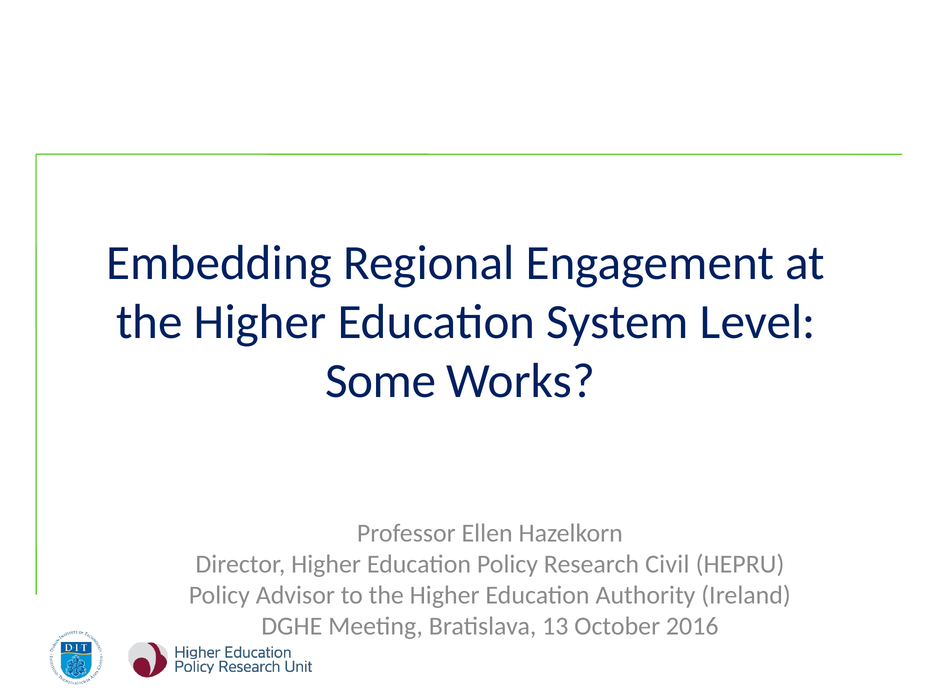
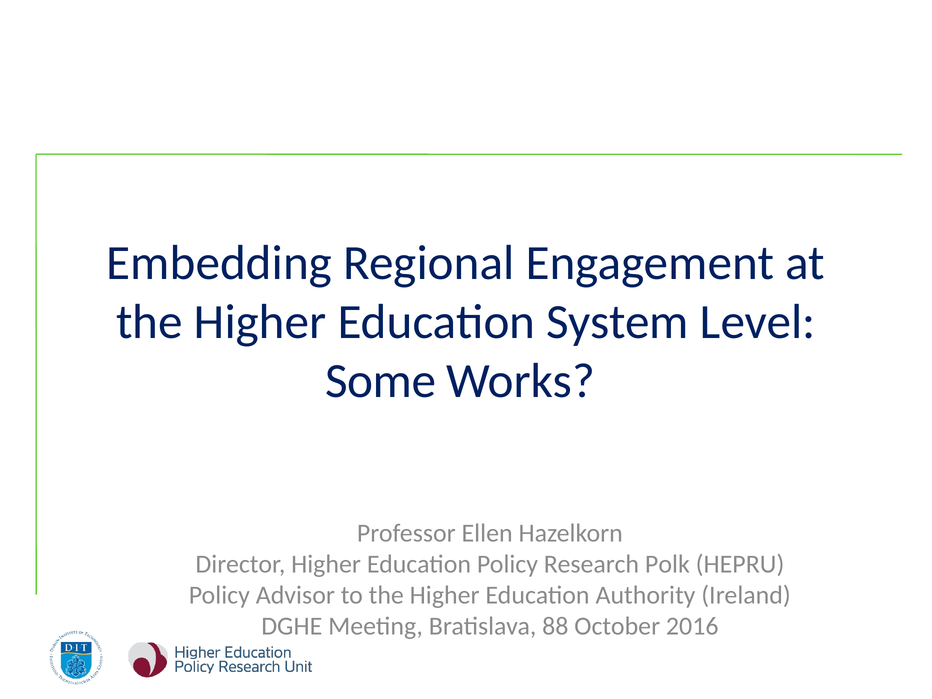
Civil: Civil -> Polk (667, 564)
13: 13 -> 88 (555, 626)
